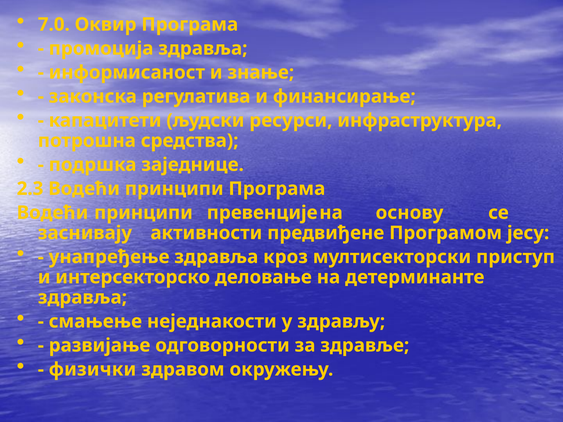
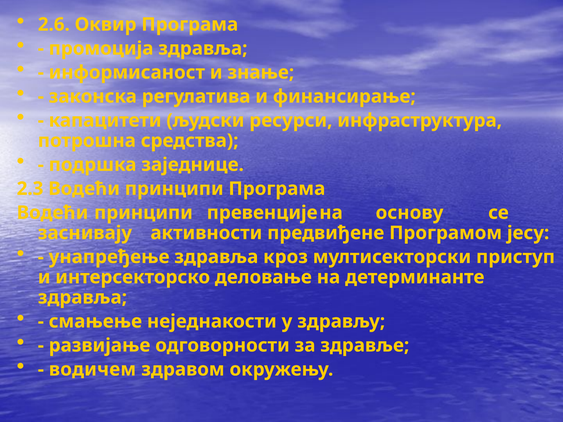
7.0: 7.0 -> 2.6 (54, 24)
физички: физички -> водичем (92, 370)
